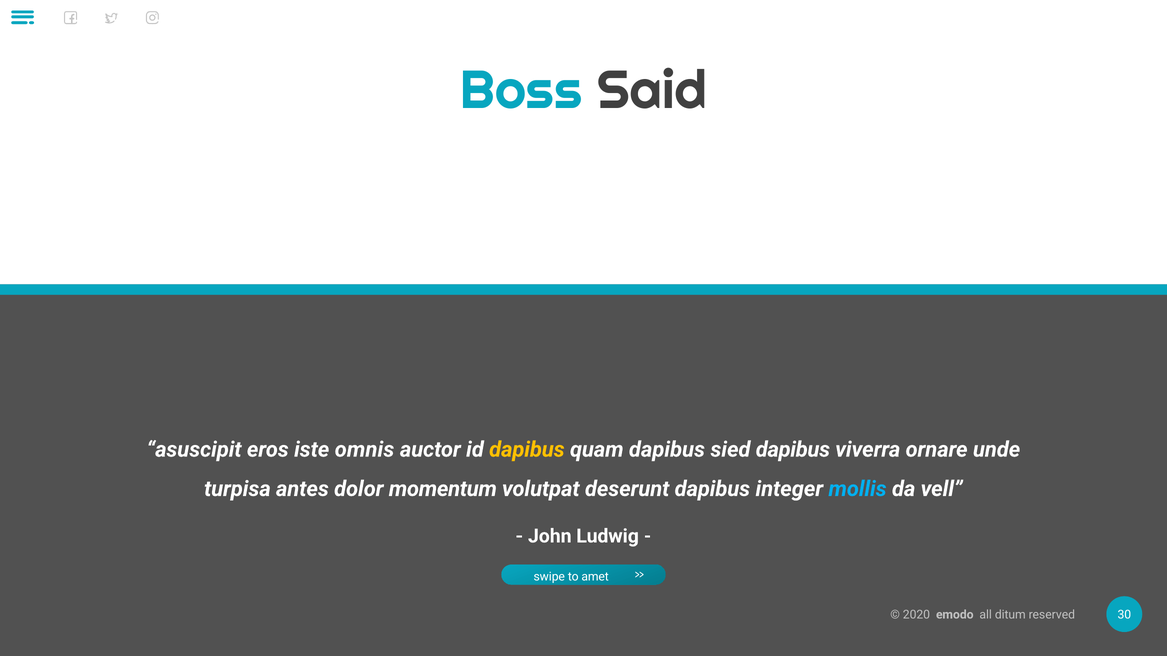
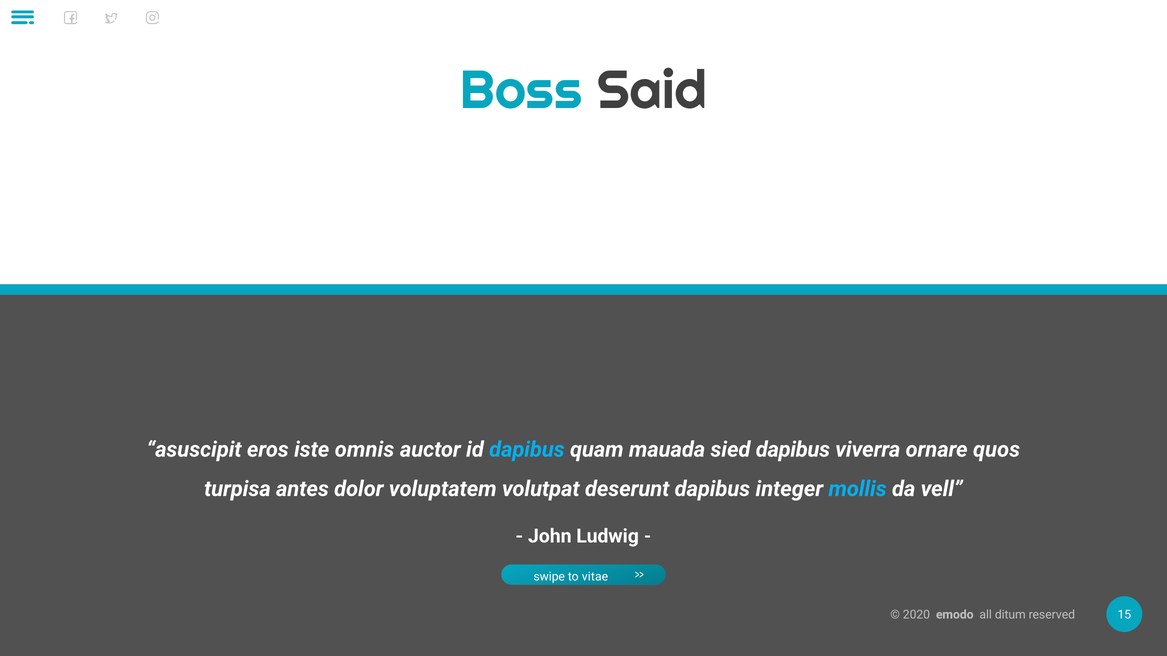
dapibus colour: yellow -> light blue (527, 450)
quam dapibus: dapibus -> mauada (667, 450)
unde: unde -> quos (997, 450)
momentum: momentum -> voluptatem (443, 489)
amet: amet -> vitae (595, 577)
30: 30 -> 15 (1124, 615)
